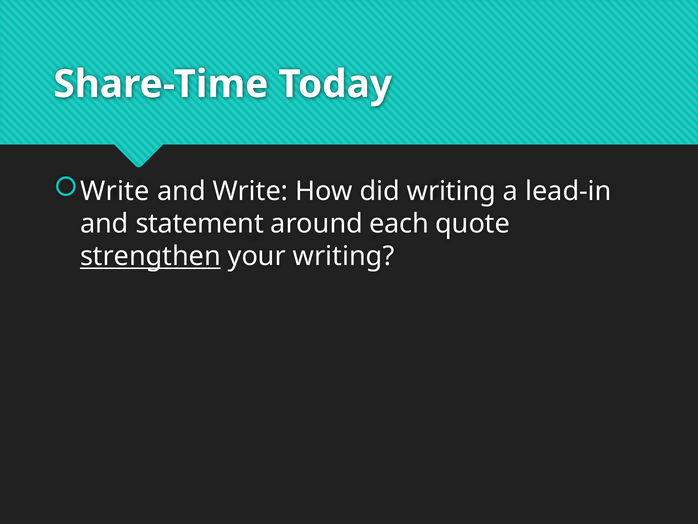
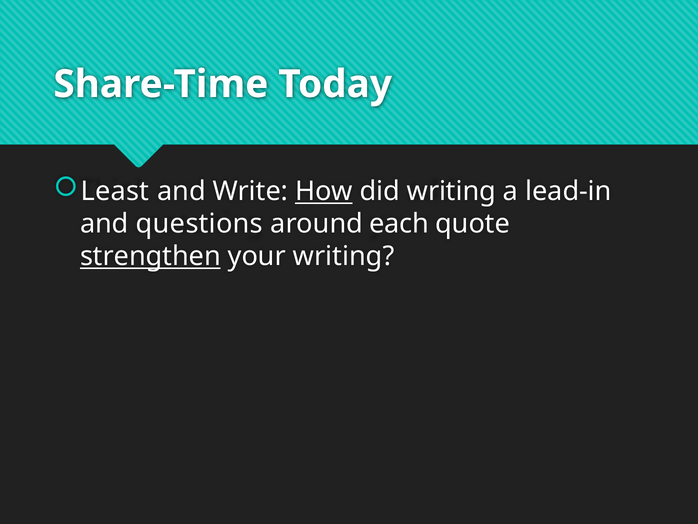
Write: Write -> Least (115, 191)
How underline: none -> present (324, 191)
statement: statement -> questions (199, 224)
